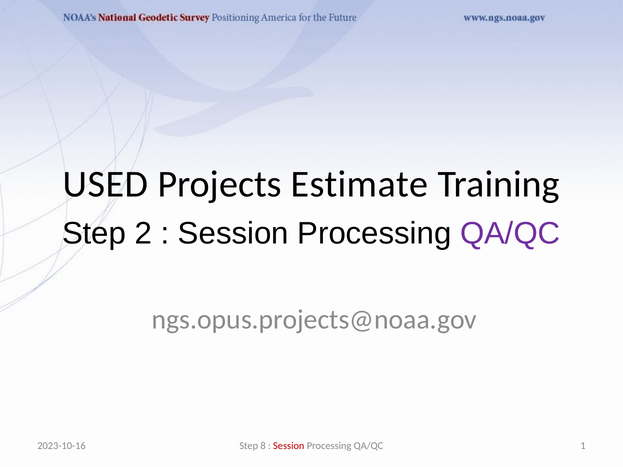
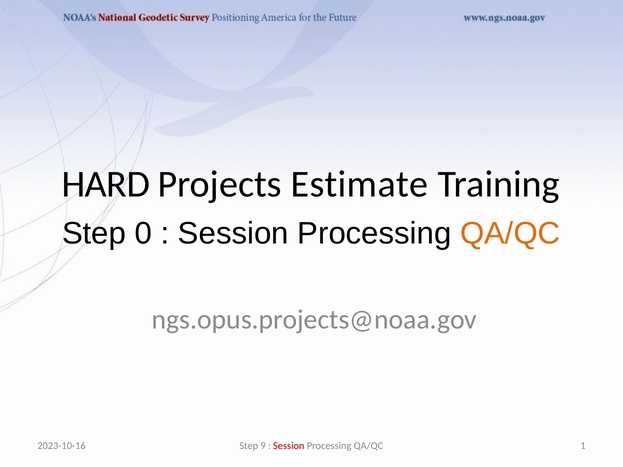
USED: USED -> HARD (106, 184)
2: 2 -> 0 (143, 234)
QA/QC colour: purple -> orange (510, 234)
8: 8 -> 9 (263, 446)
